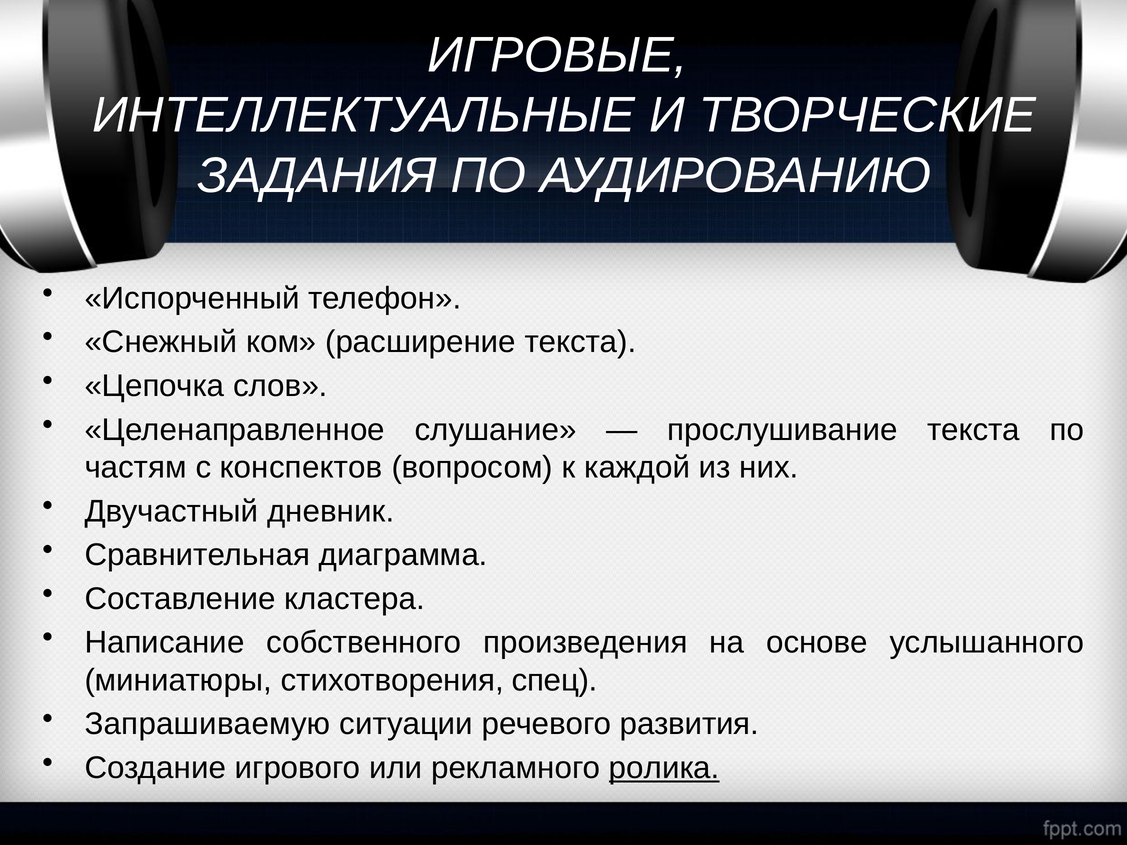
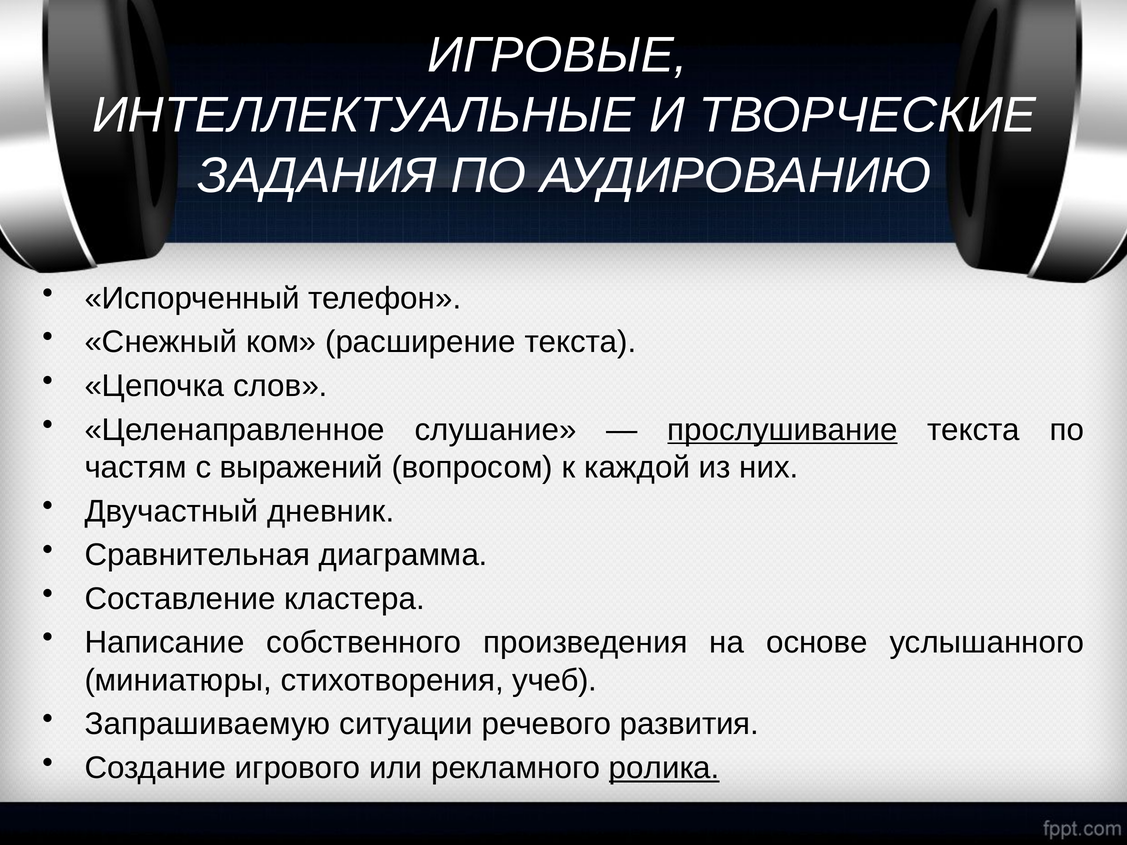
прослушивание underline: none -> present (782, 430)
конспектов: конспектов -> выражений (301, 467)
спец: спец -> учеб (555, 680)
